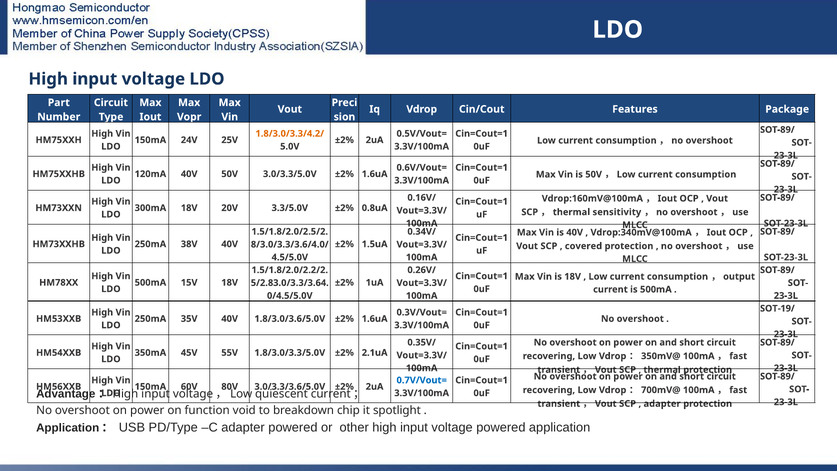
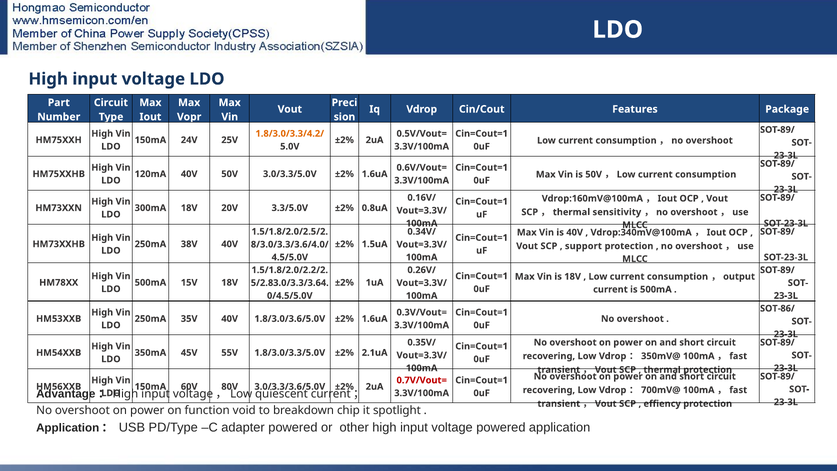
covered: covered -> support (583, 246)
SOT-19/: SOT-19/ -> SOT-86/ (777, 308)
0.7V/Vout= colour: blue -> red (422, 380)
adapter: adapter -> effiency (662, 404)
